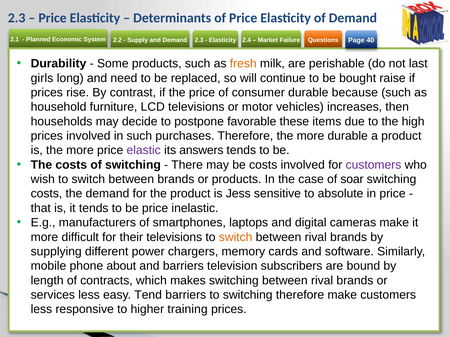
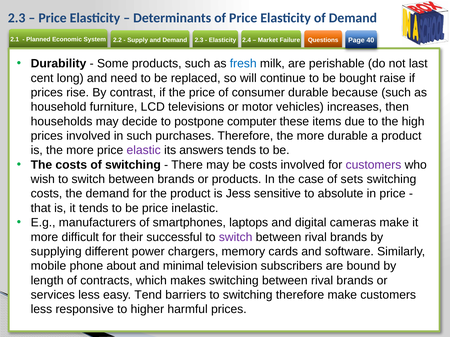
fresh colour: orange -> blue (243, 64)
girls: girls -> cent (42, 78)
favorable: favorable -> computer (252, 122)
soar: soar -> sets (352, 179)
their televisions: televisions -> successful (174, 237)
switch colour: orange -> purple (236, 237)
and barriers: barriers -> minimal (183, 266)
training: training -> harmful (188, 310)
